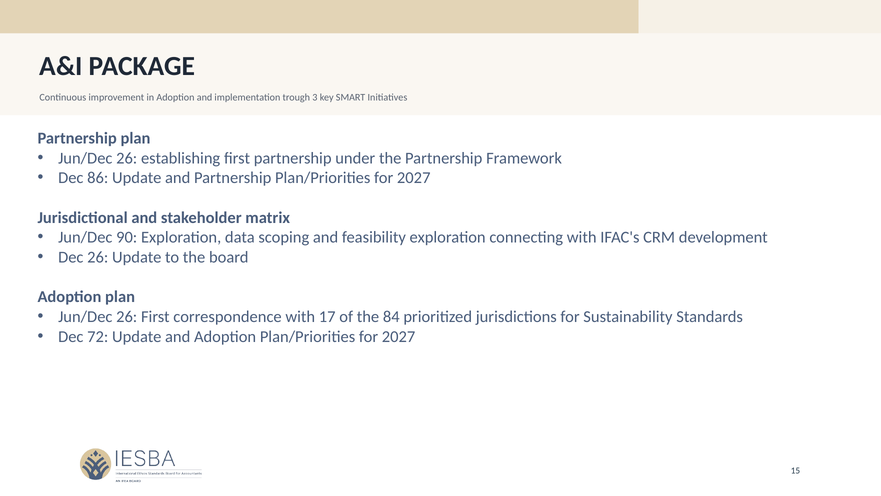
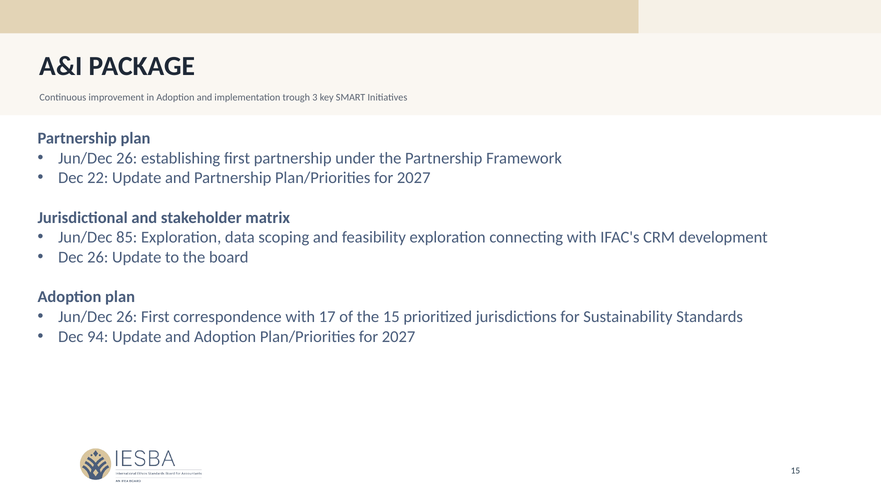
86: 86 -> 22 (98, 178)
90: 90 -> 85 (127, 237)
the 84: 84 -> 15 (391, 316)
72: 72 -> 94 (98, 336)
